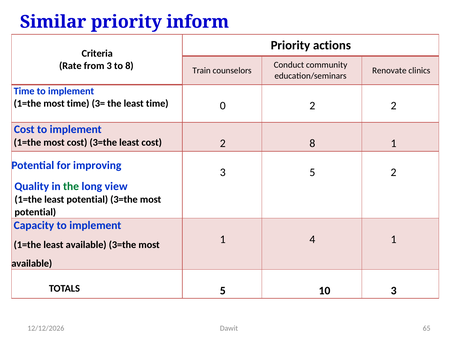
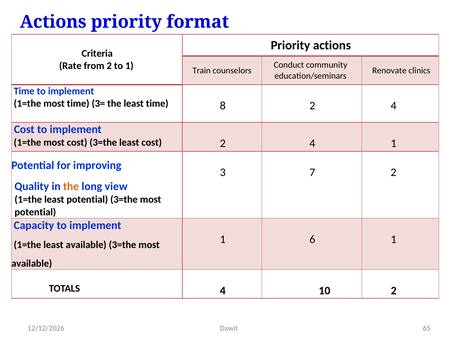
Similar: Similar -> Actions (53, 22)
inform: inform -> format (198, 22)
from 3: 3 -> 2 (109, 66)
to 8: 8 -> 1 (129, 66)
0: 0 -> 8 (223, 106)
2: 2 -> 4 (394, 106)
cost 2 8: 8 -> 4 (312, 143)
3 5: 5 -> 7 (312, 172)
the colour: green -> orange (71, 186)
4: 4 -> 6 (312, 239)
TOTALS 5: 5 -> 4 (223, 290)
10 3: 3 -> 2 (394, 290)
